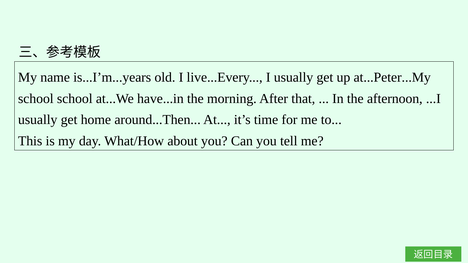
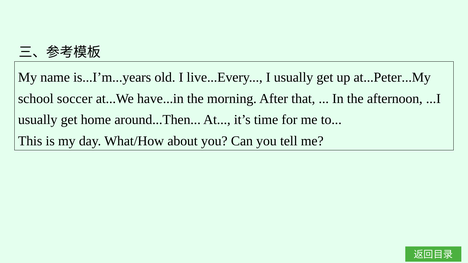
school school: school -> soccer (75, 99)
